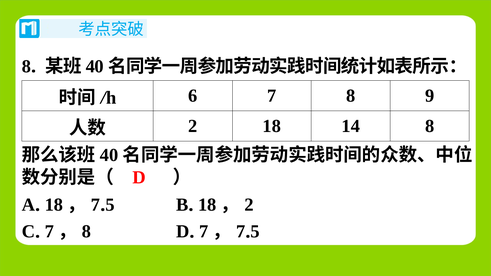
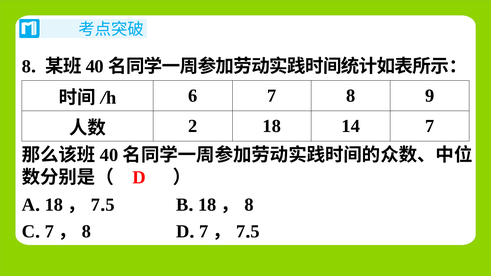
14 8: 8 -> 7 (430, 126)
2: 2 -> 8 (249, 205)
